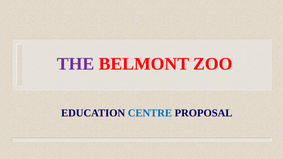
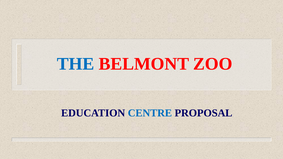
THE colour: purple -> blue (76, 64)
